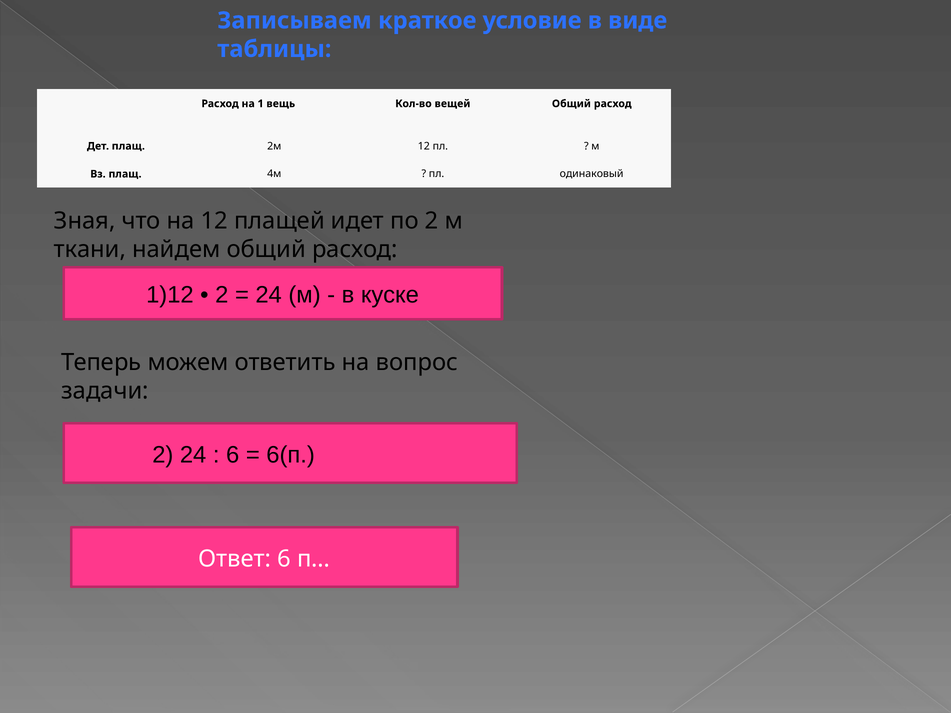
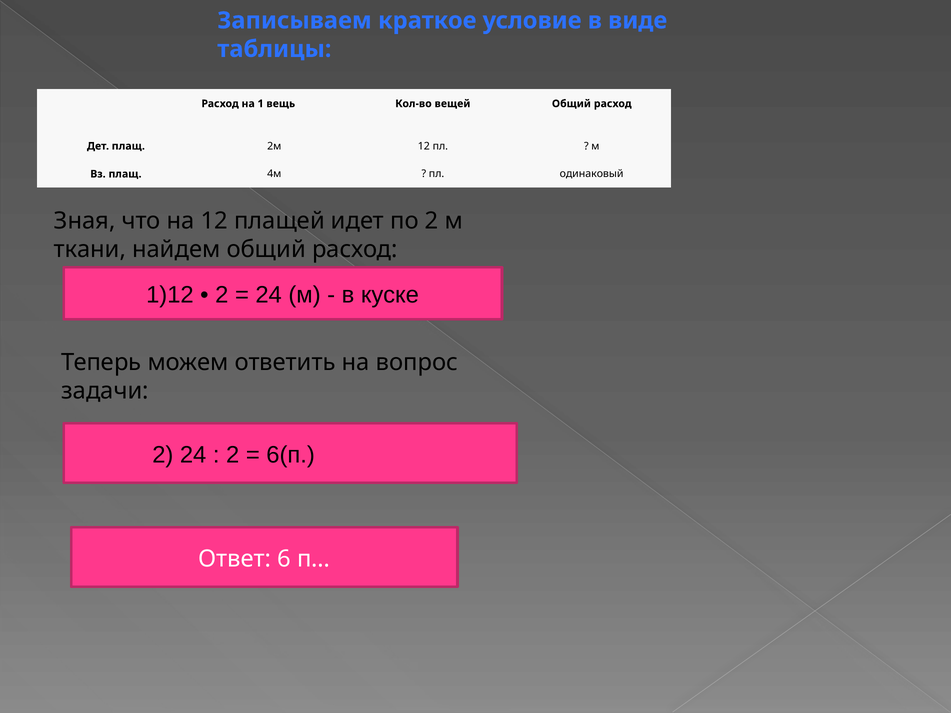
6: 6 -> 2 (233, 455)
